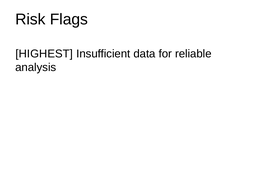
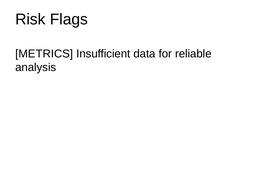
HIGHEST: HIGHEST -> METRICS (44, 53)
